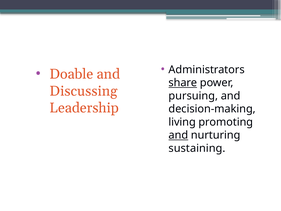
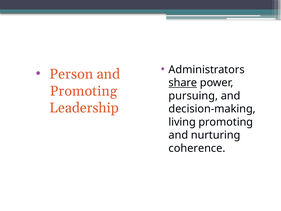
Doable: Doable -> Person (71, 74)
Discussing: Discussing -> Promoting (84, 91)
and underline: present -> none (178, 135)
sustaining: sustaining -> coherence (197, 148)
